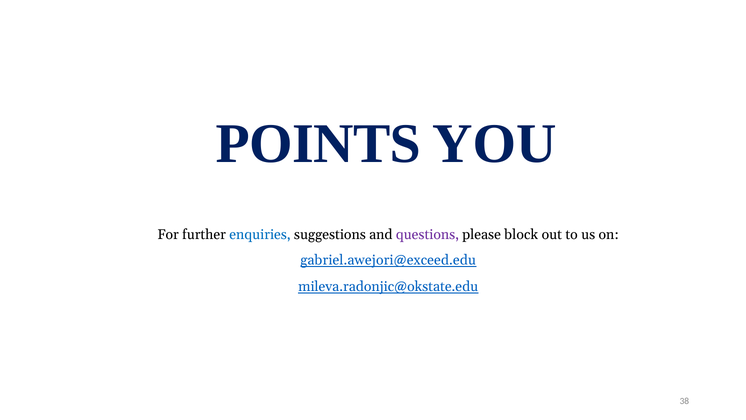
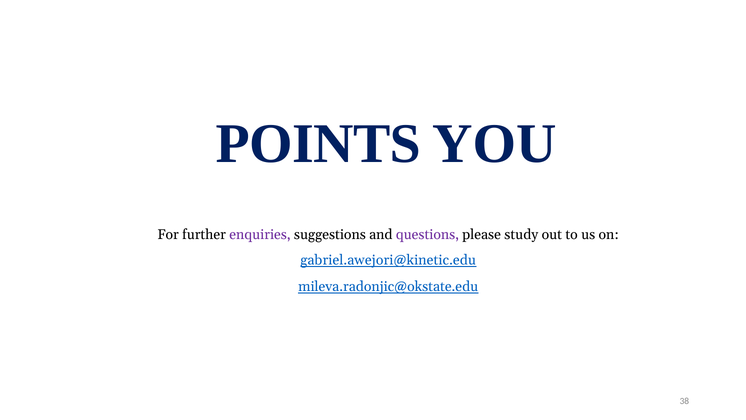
enquiries colour: blue -> purple (260, 234)
block: block -> study (521, 234)
gabriel.awejori@exceed.edu: gabriel.awejori@exceed.edu -> gabriel.awejori@kinetic.edu (388, 260)
